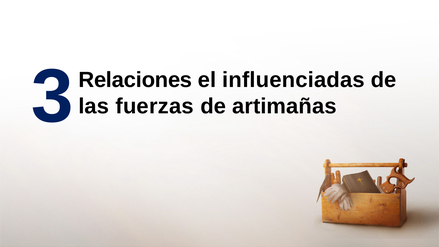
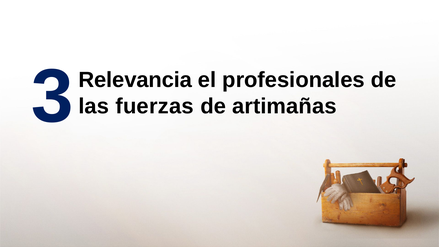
Relaciones: Relaciones -> Relevancia (135, 80)
influenciadas: influenciadas -> profesionales (294, 80)
